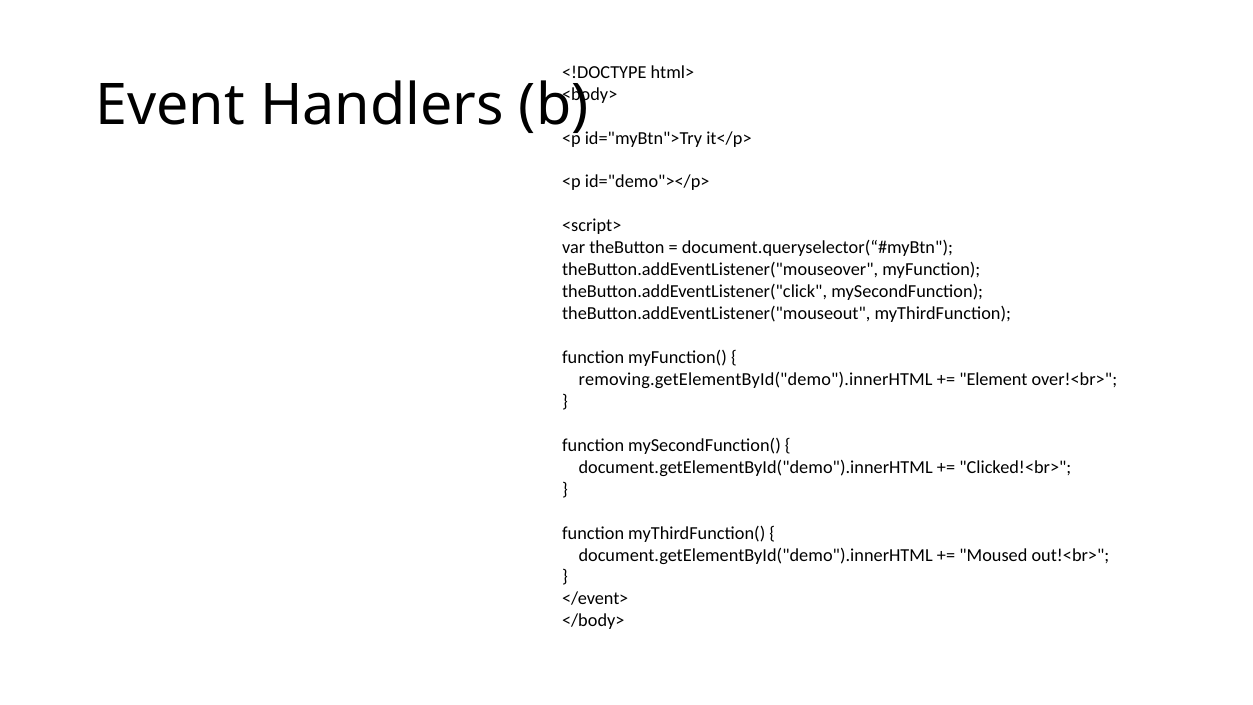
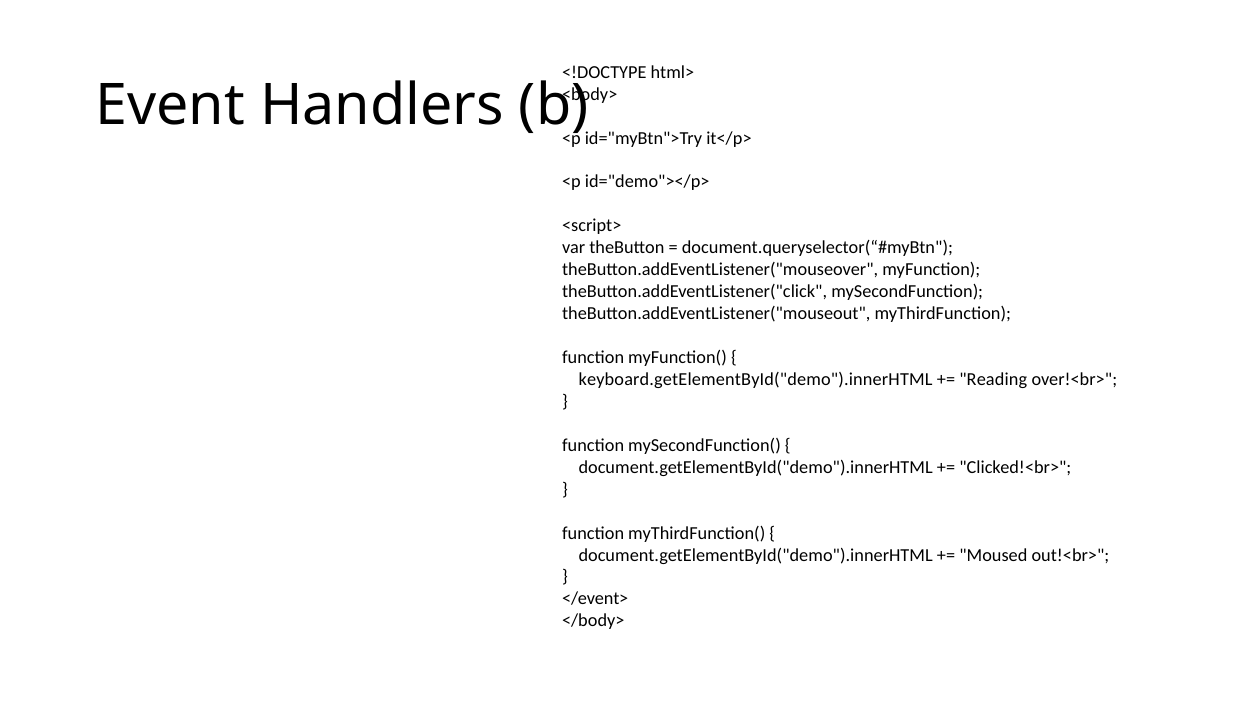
removing.getElementById("demo").innerHTML: removing.getElementById("demo").innerHTML -> keyboard.getElementById("demo").innerHTML (756, 379)
Element: Element -> Reading (993, 379)
